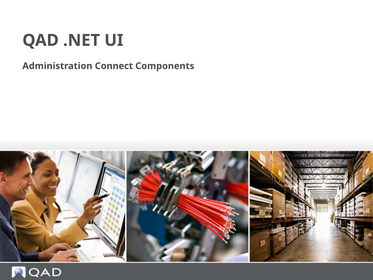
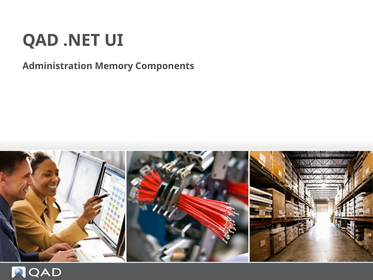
Connect: Connect -> Memory (114, 66)
